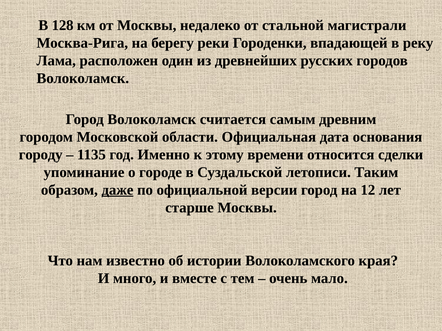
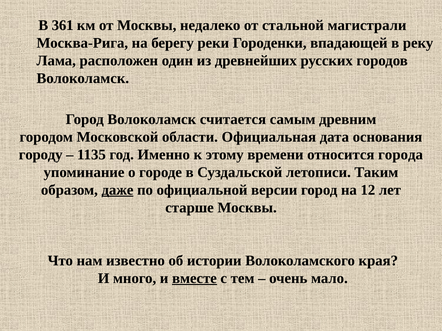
128: 128 -> 361 (63, 25)
сделки: сделки -> города (401, 155)
вместе underline: none -> present (194, 279)
